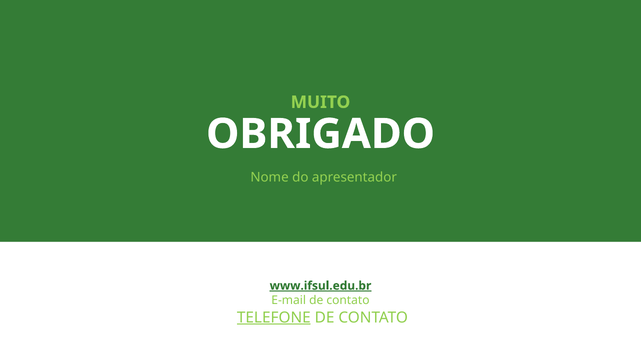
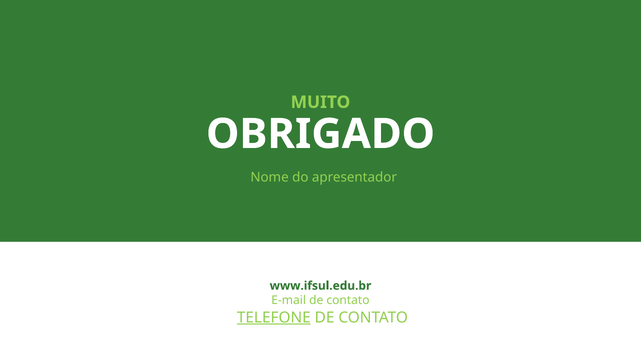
www.ifsul.edu.br underline: present -> none (321, 286)
